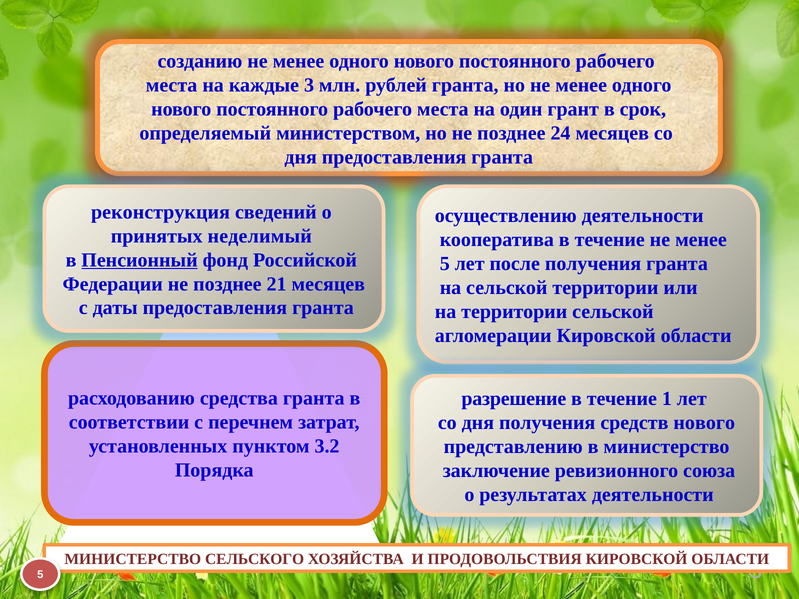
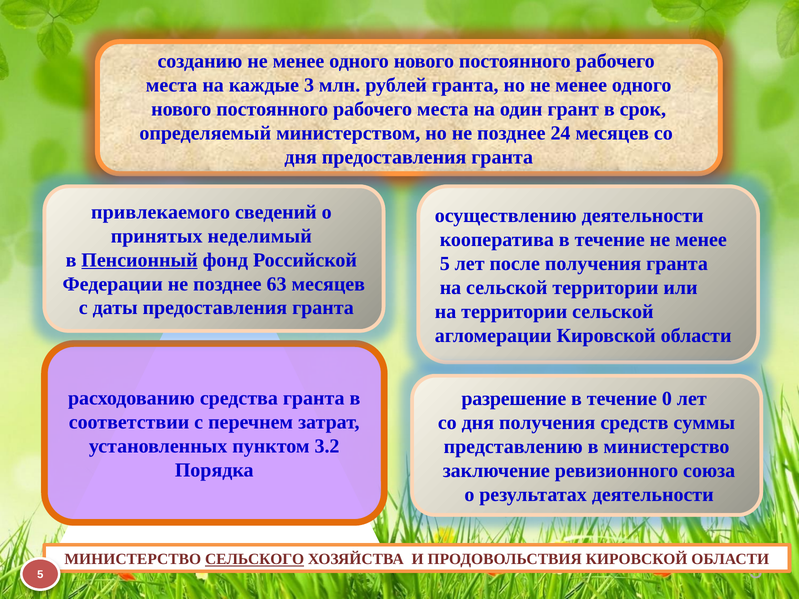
реконструкция: реконструкция -> привлекаемого (161, 212)
21: 21 -> 63 (277, 284)
1: 1 -> 0 (667, 399)
средств нового: нового -> суммы (704, 423)
СЕЛЬСКОГО underline: none -> present (255, 559)
